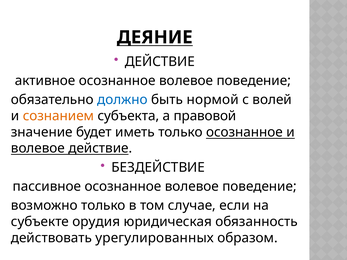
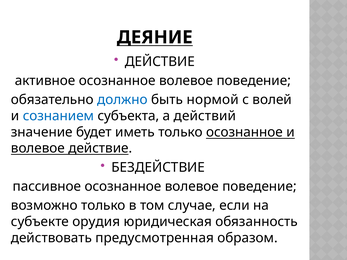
сознанием colour: orange -> blue (58, 116)
правовой: правовой -> действий (205, 116)
урегулированных: урегулированных -> предусмотренная (155, 238)
